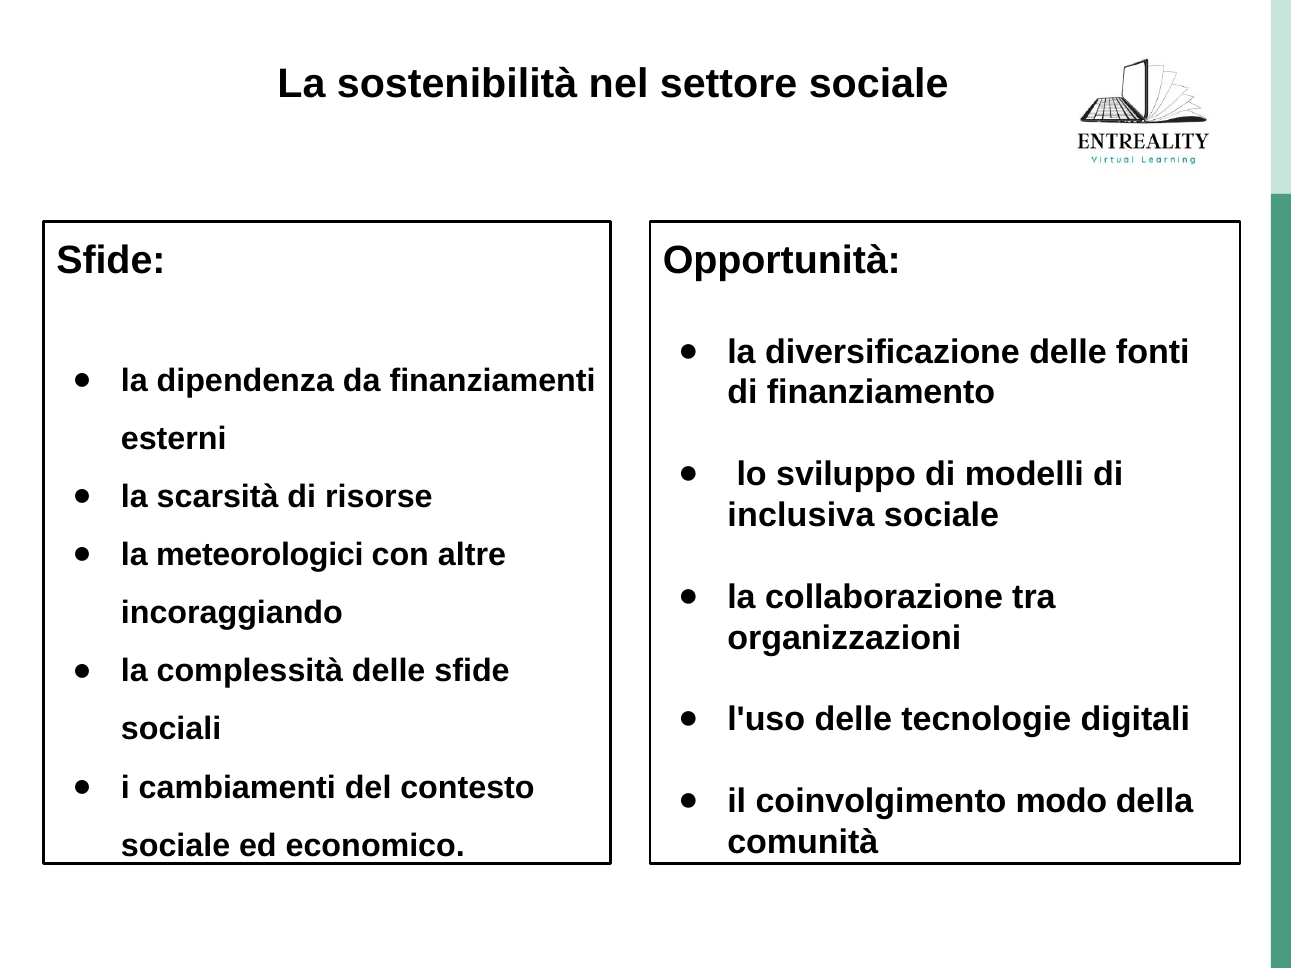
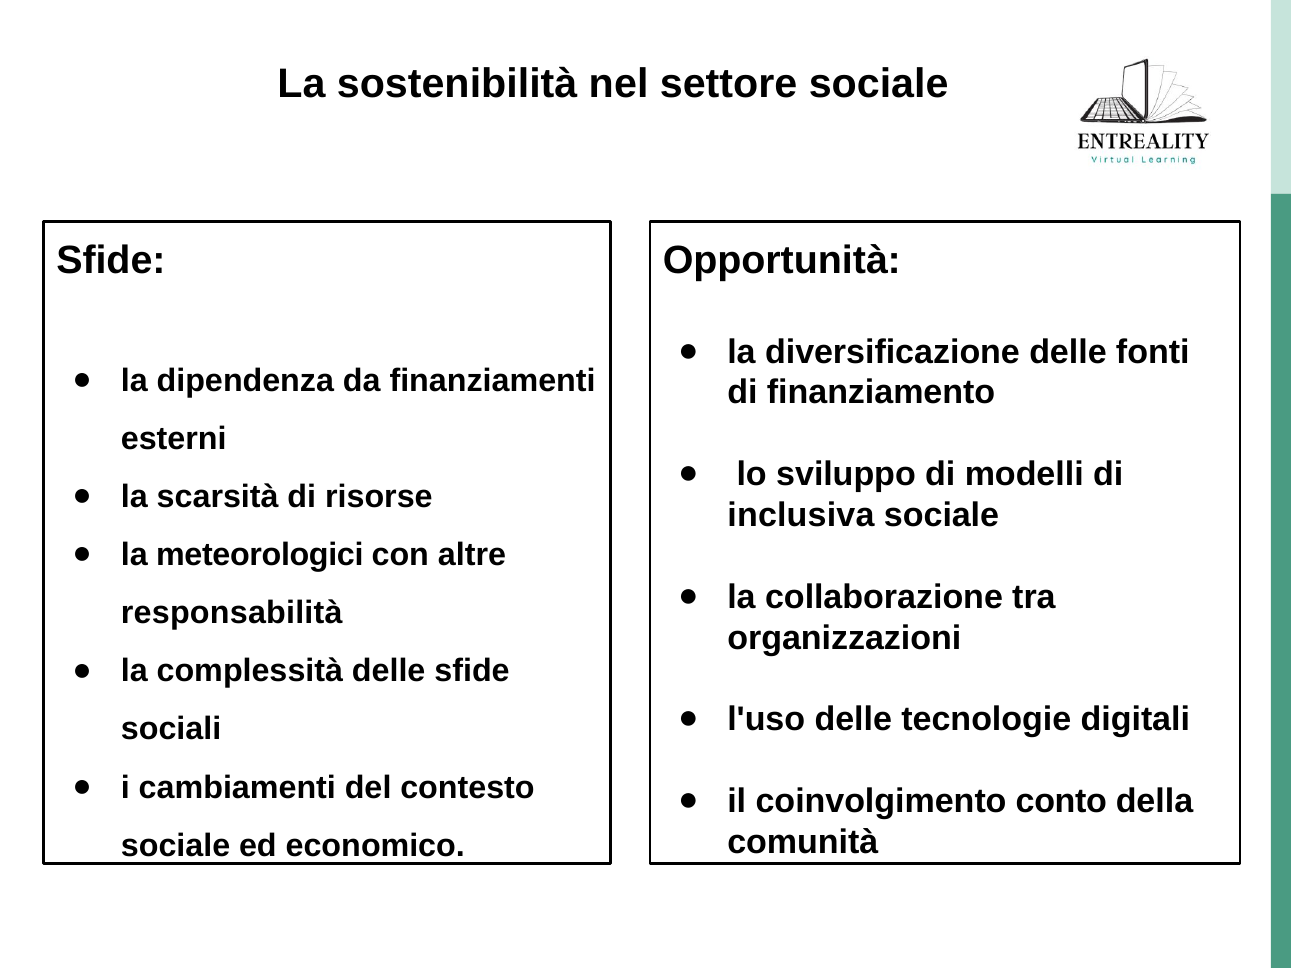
incoraggiando: incoraggiando -> responsabilità (232, 613)
modo: modo -> conto (1061, 801)
